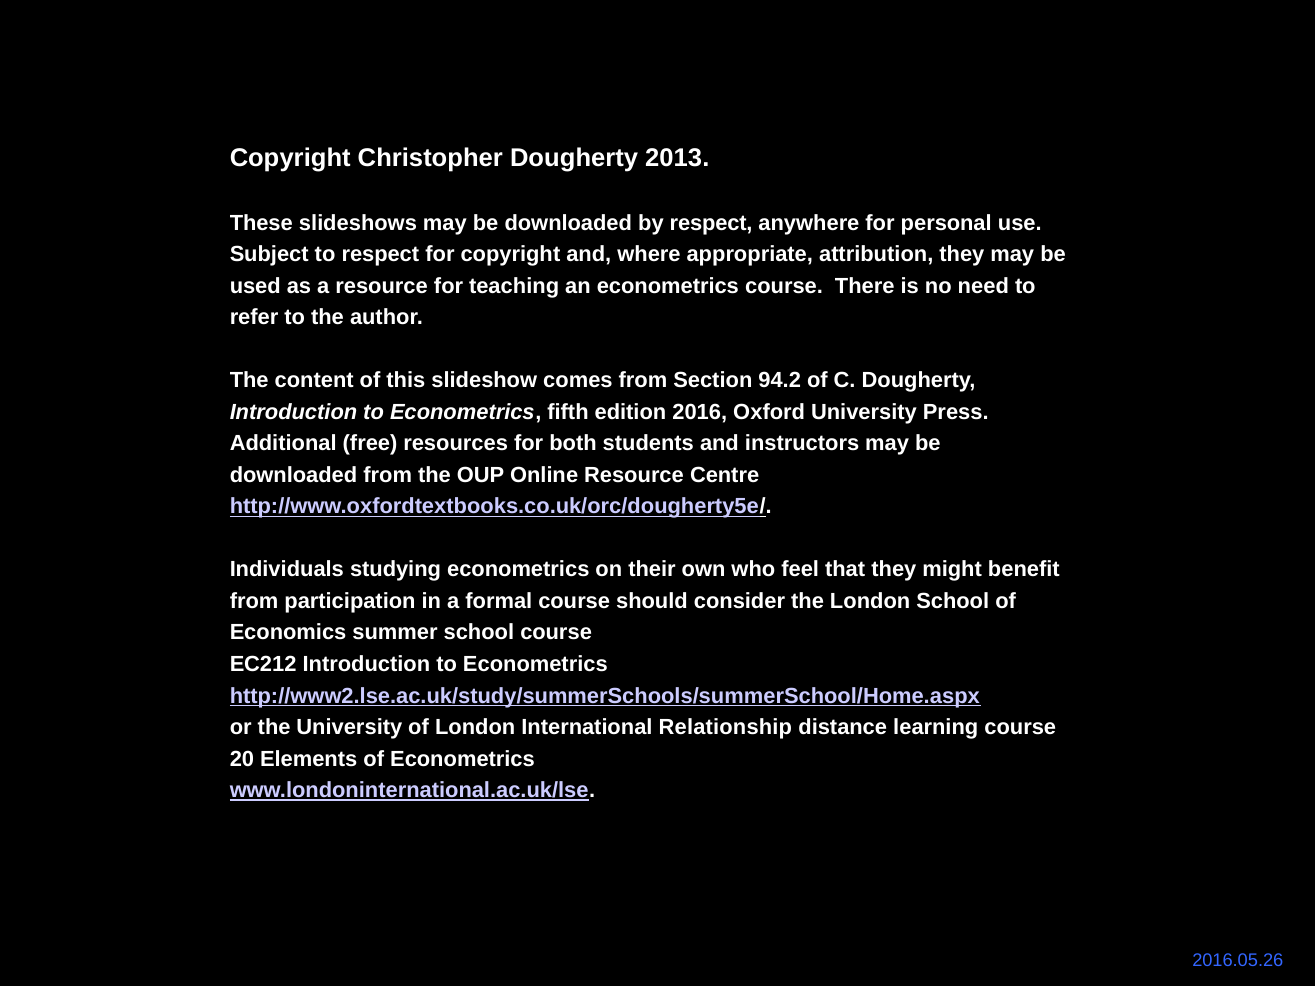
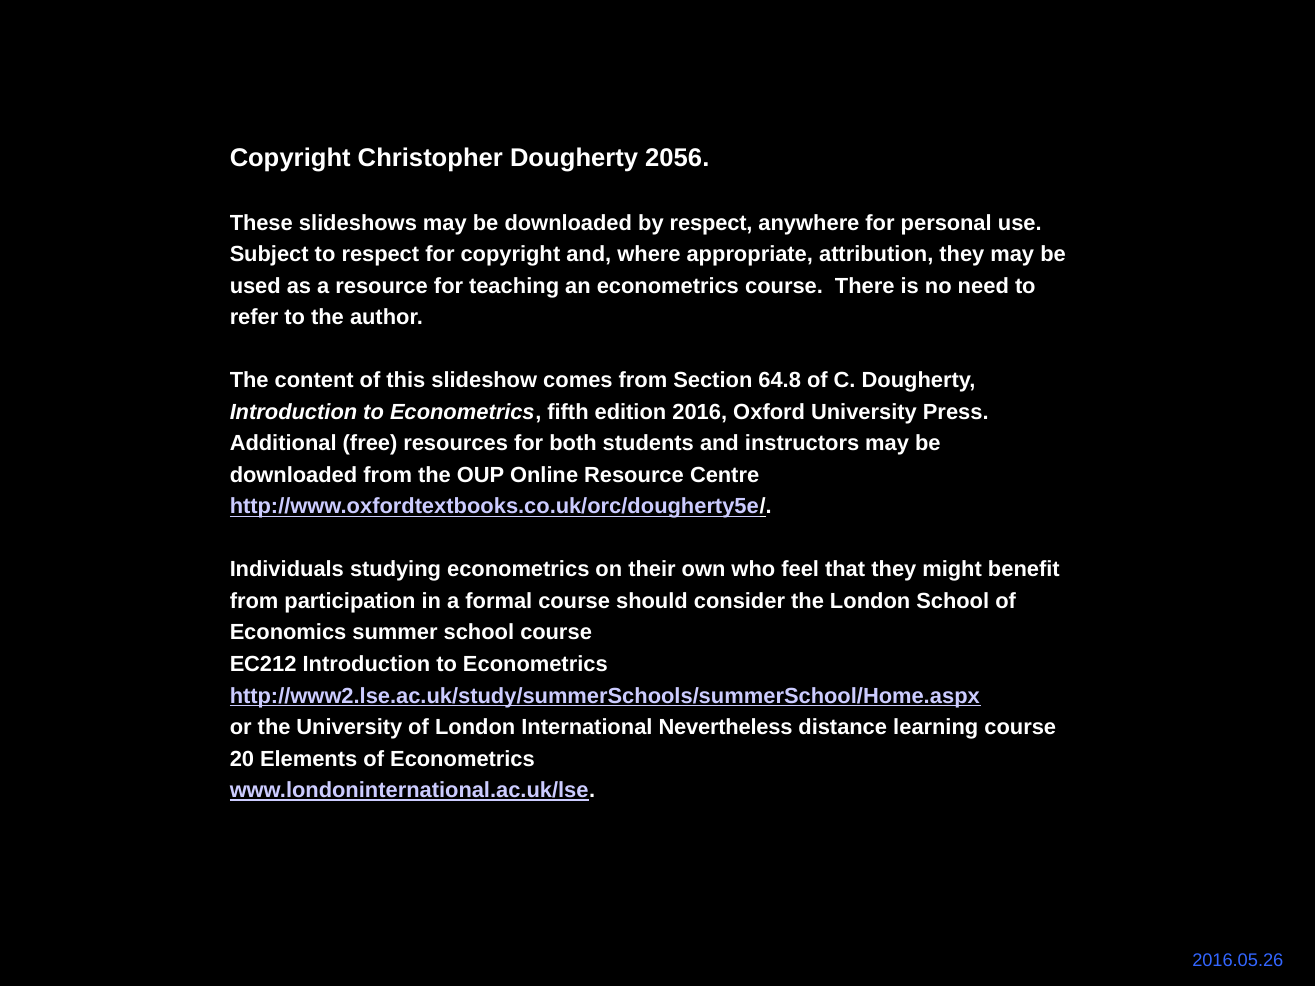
2013: 2013 -> 2056 (677, 158)
94.2: 94.2 -> 64.8 (780, 381)
Relationship: Relationship -> Nevertheless (726, 728)
